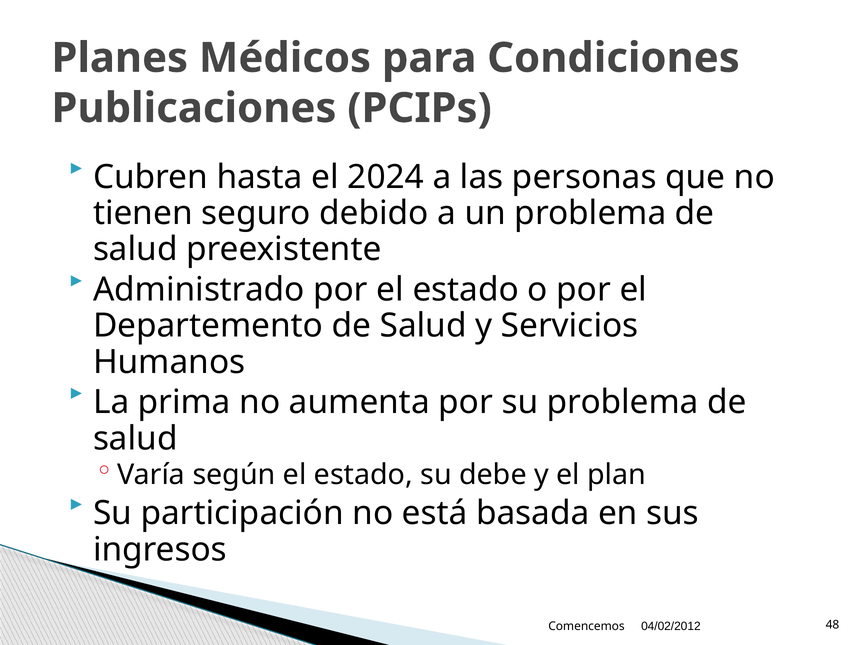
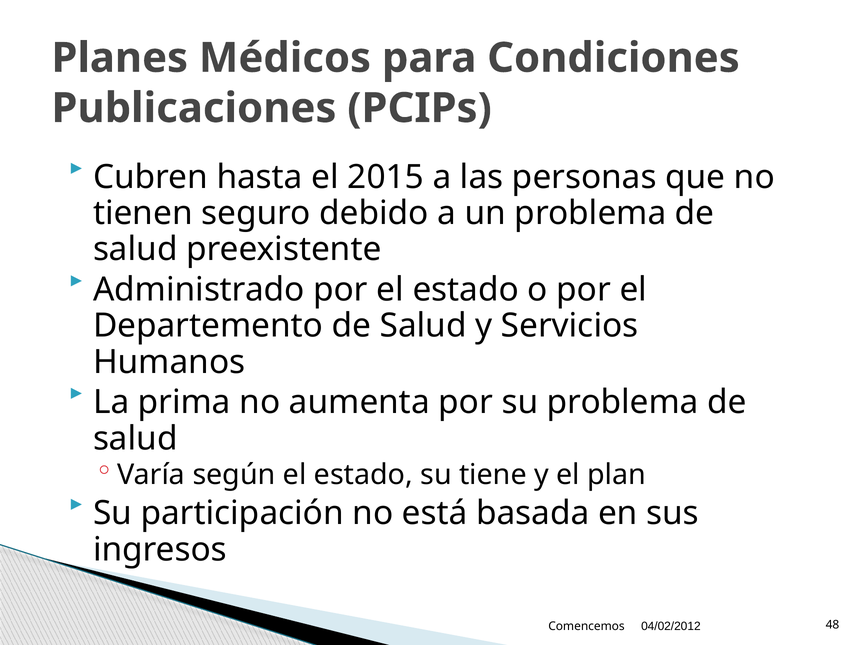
2024: 2024 -> 2015 (386, 177)
debe: debe -> tiene (493, 475)
